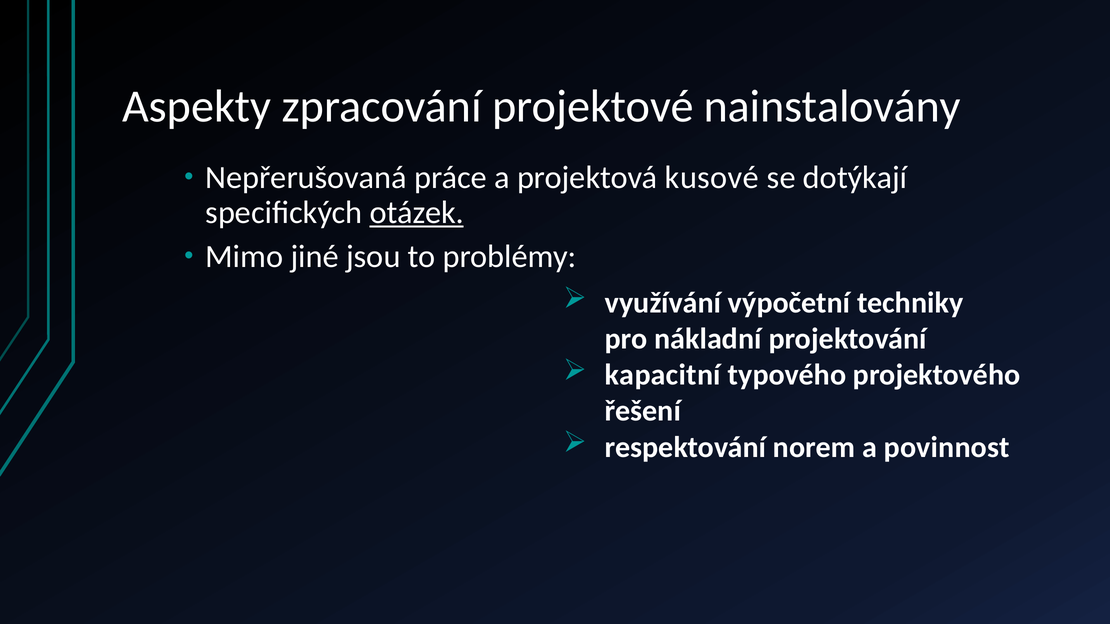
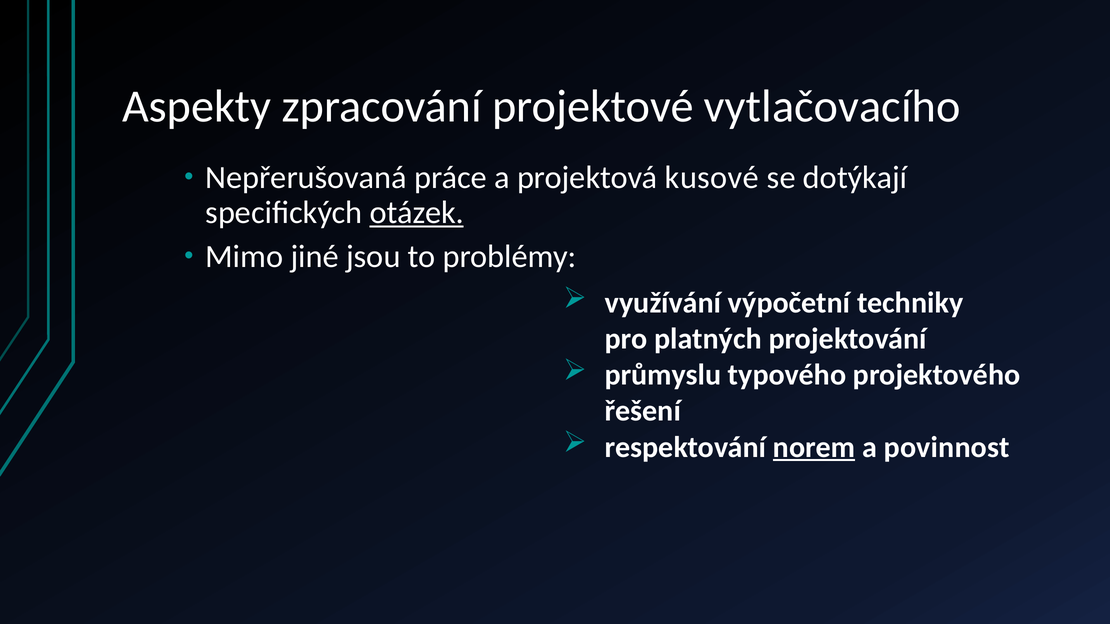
nainstalovány: nainstalovány -> vytlačovacího (832, 106)
nákladní: nákladní -> platných (708, 339)
kapacitní: kapacitní -> průmyslu (663, 375)
norem underline: none -> present (814, 447)
